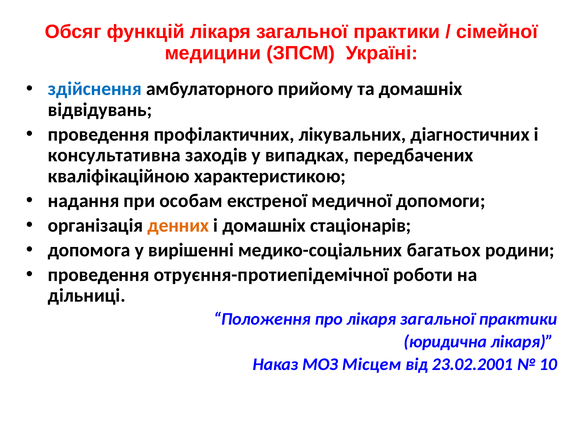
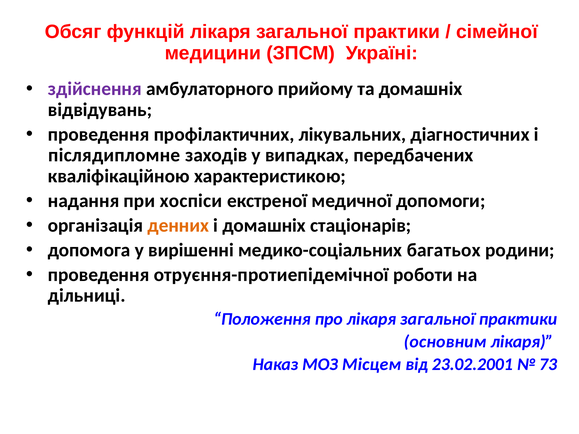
здійснення colour: blue -> purple (95, 89)
консультативна: консультативна -> післядипломне (114, 155)
особам: особам -> хоспіси (191, 201)
юридична: юридична -> основним (445, 342)
10: 10 -> 73 (548, 364)
